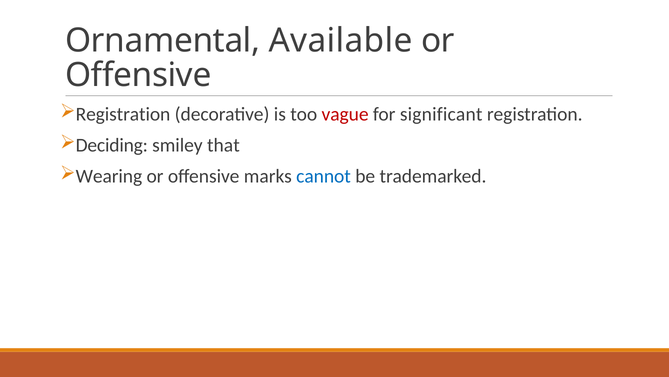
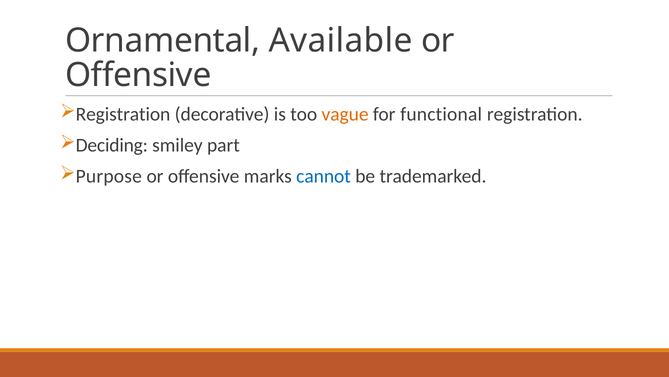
vague colour: red -> orange (345, 114)
significant: significant -> functional (441, 114)
that: that -> part (223, 145)
Wearing: Wearing -> Purpose (109, 176)
